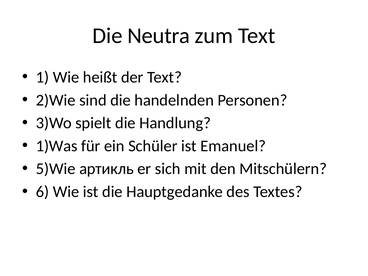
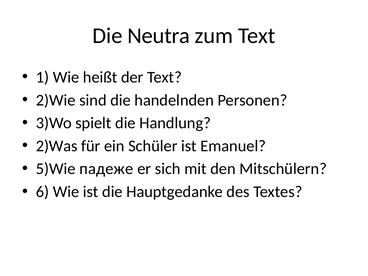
1)Was: 1)Was -> 2)Was (57, 146)
артикль: артикль -> падеже (106, 169)
